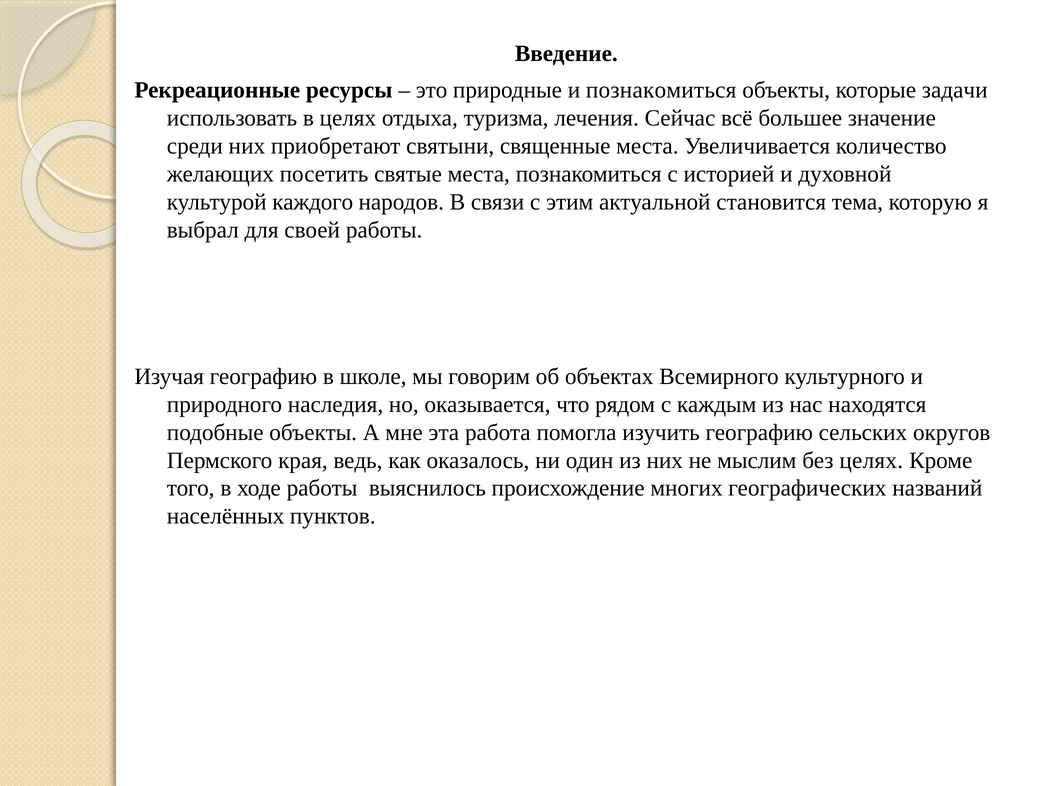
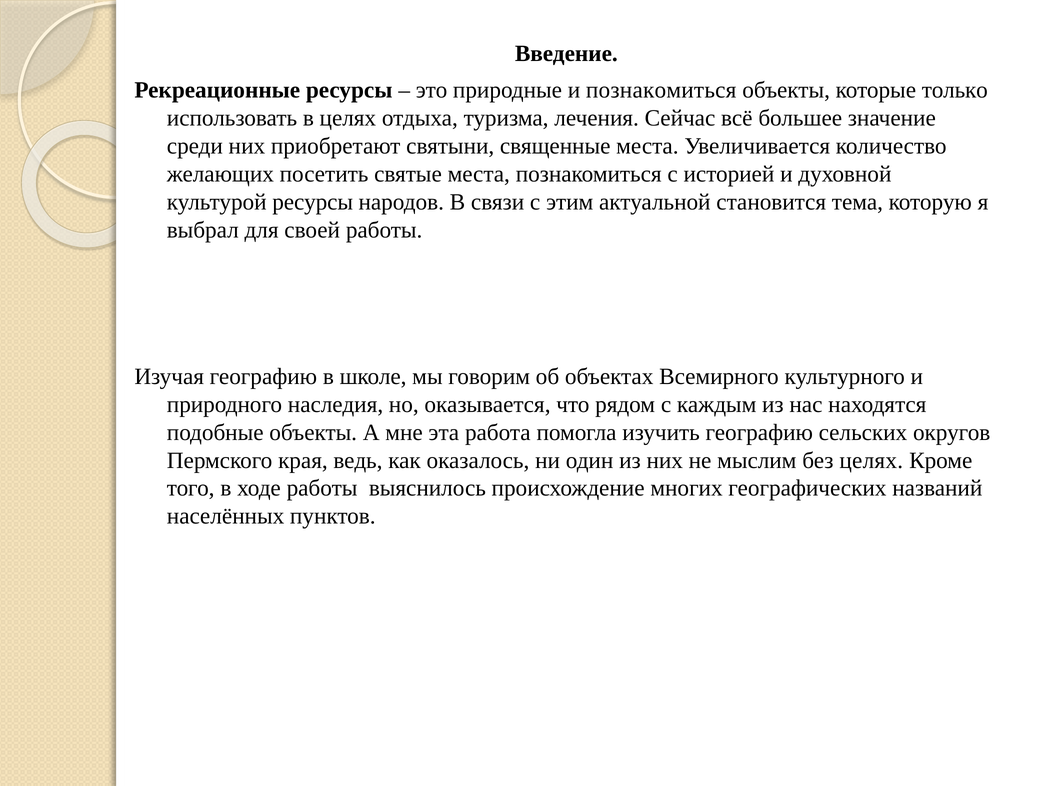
задачи: задачи -> только (955, 90)
культурой каждого: каждого -> ресурсы (313, 202)
